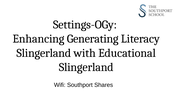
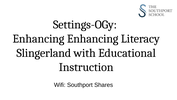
Enhancing Generating: Generating -> Enhancing (93, 39)
Slingerland: Slingerland -> Instruction (86, 67)
